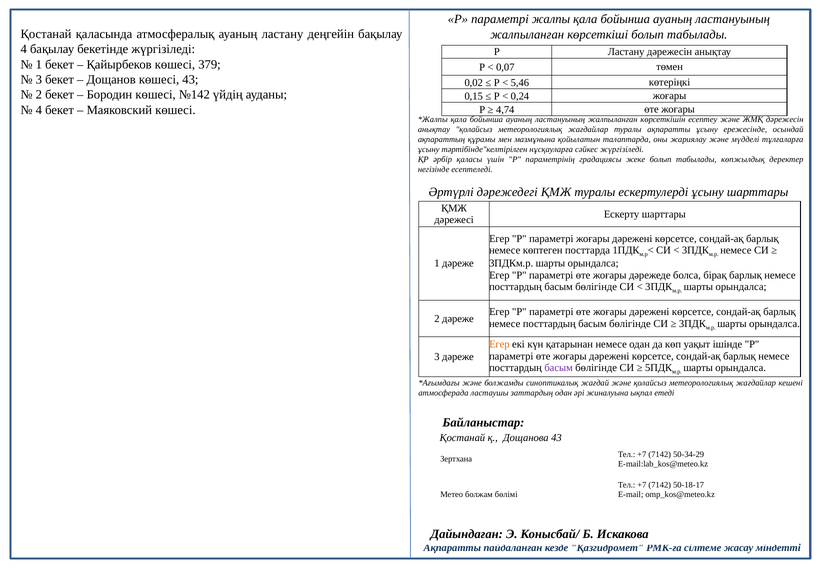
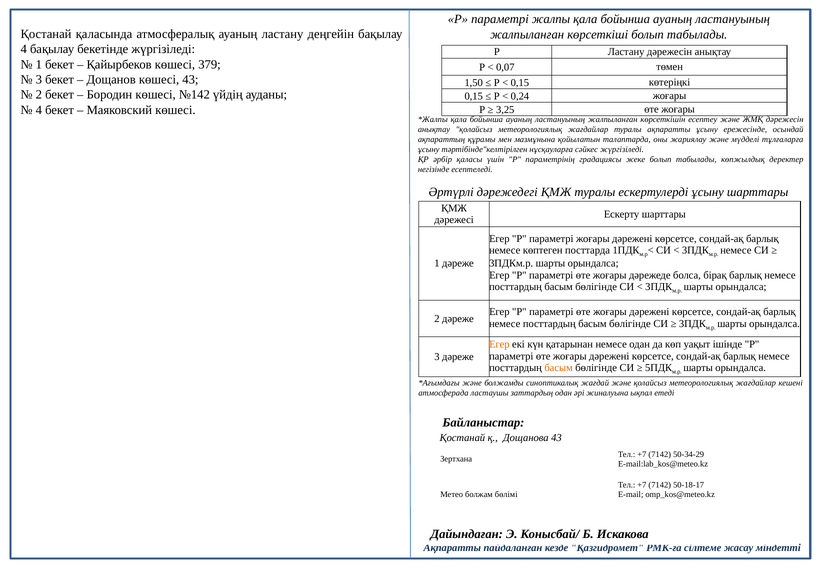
0,02: 0,02 -> 1,50 (474, 83)
5,46: 5,46 -> 0,15 (520, 83)
4,74: 4,74 -> 3,25 (505, 110)
басым colour: purple -> orange (559, 368)
